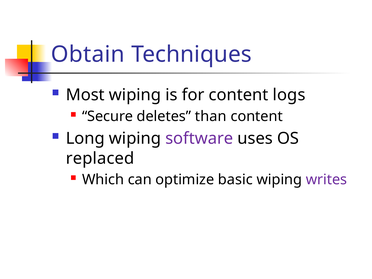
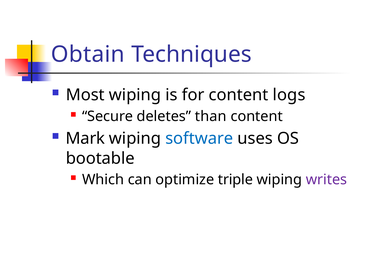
Long: Long -> Mark (85, 138)
software colour: purple -> blue (199, 138)
replaced: replaced -> bootable (100, 158)
basic: basic -> triple (235, 180)
